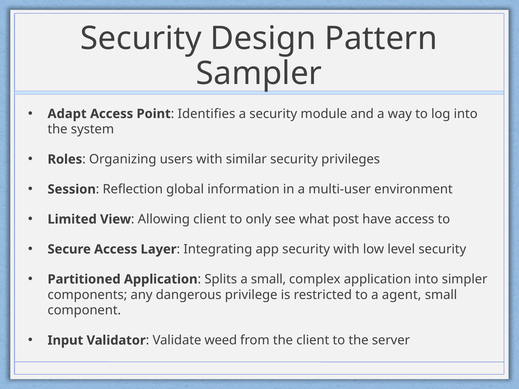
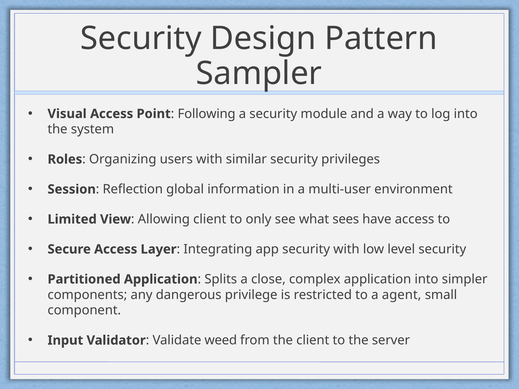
Adapt: Adapt -> Visual (67, 114)
Identifies: Identifies -> Following (207, 114)
post: post -> sees (346, 219)
a small: small -> close (268, 279)
